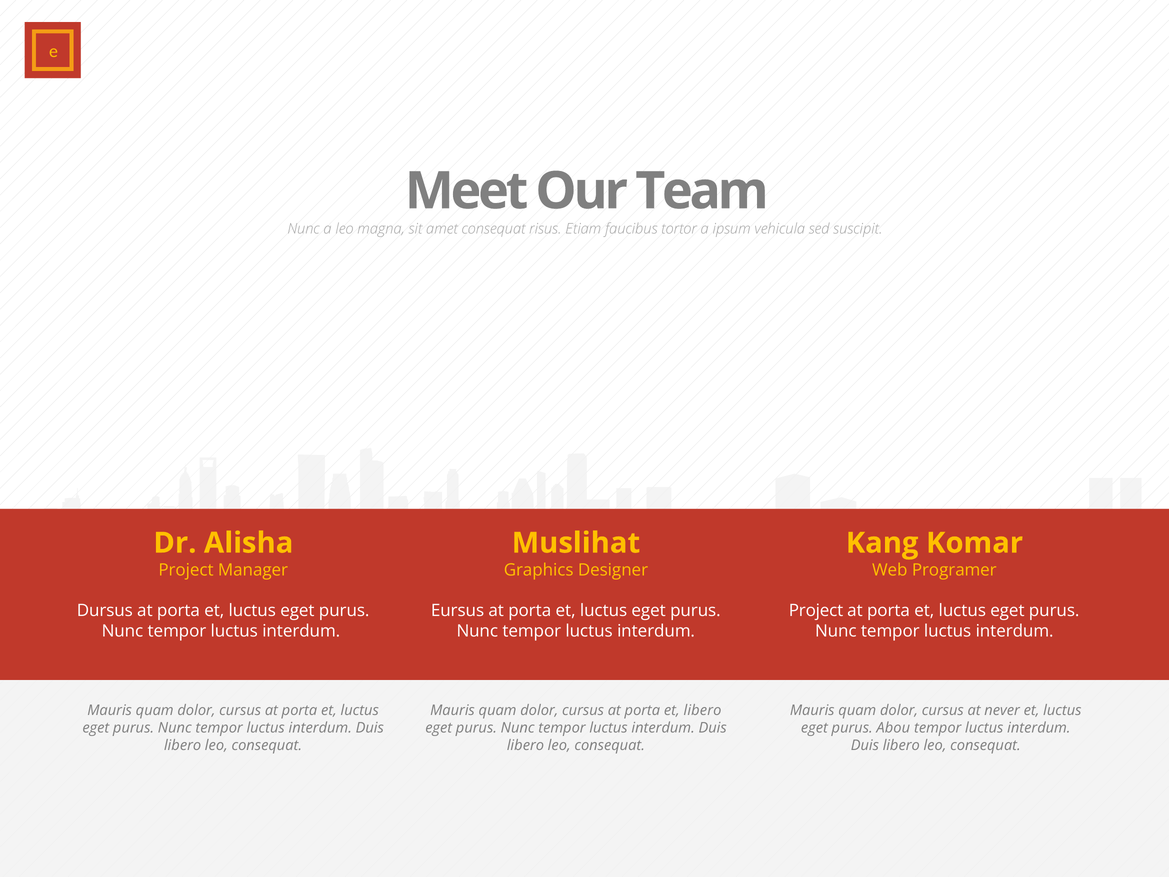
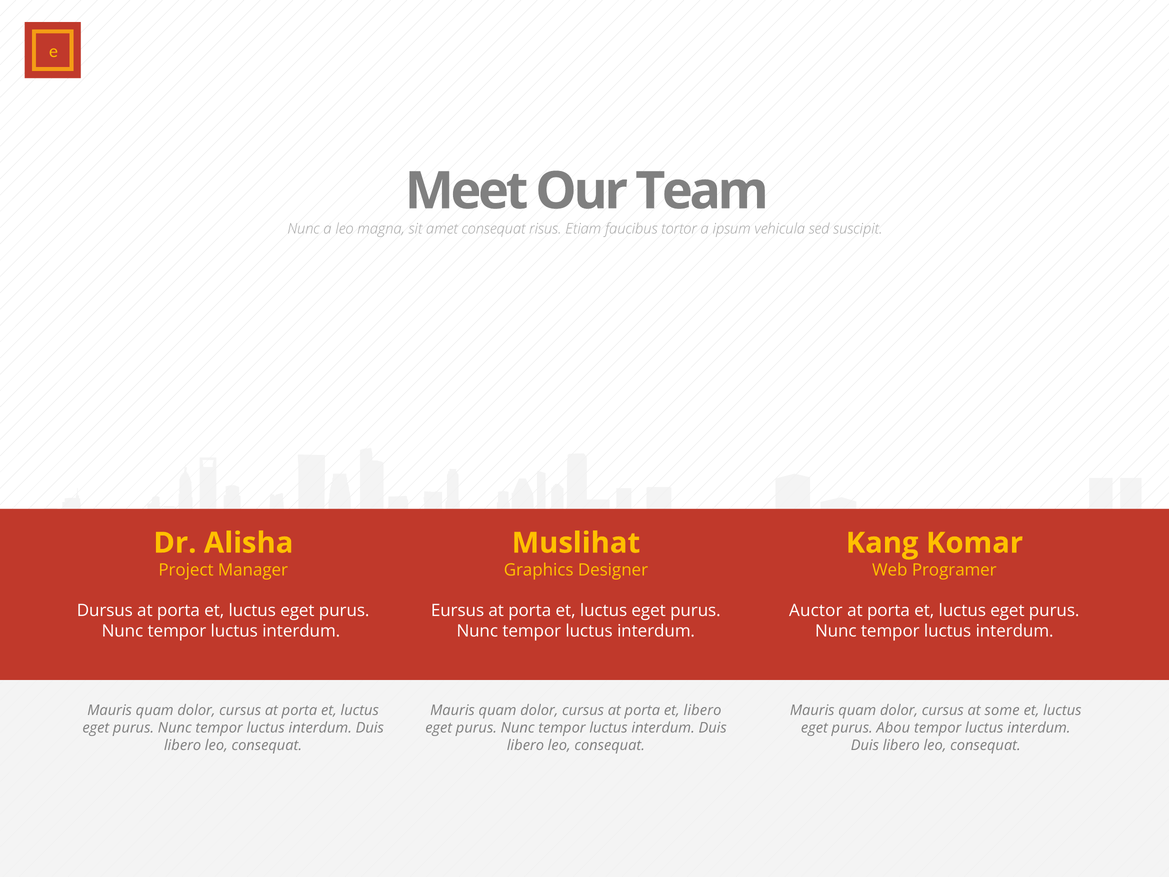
Project: Project -> Auctor (816, 611)
never: never -> some (1002, 710)
